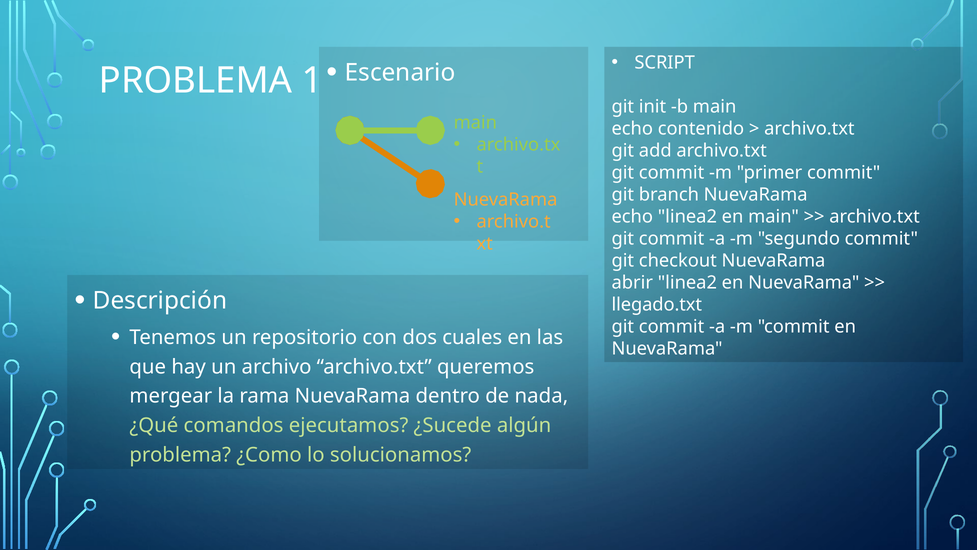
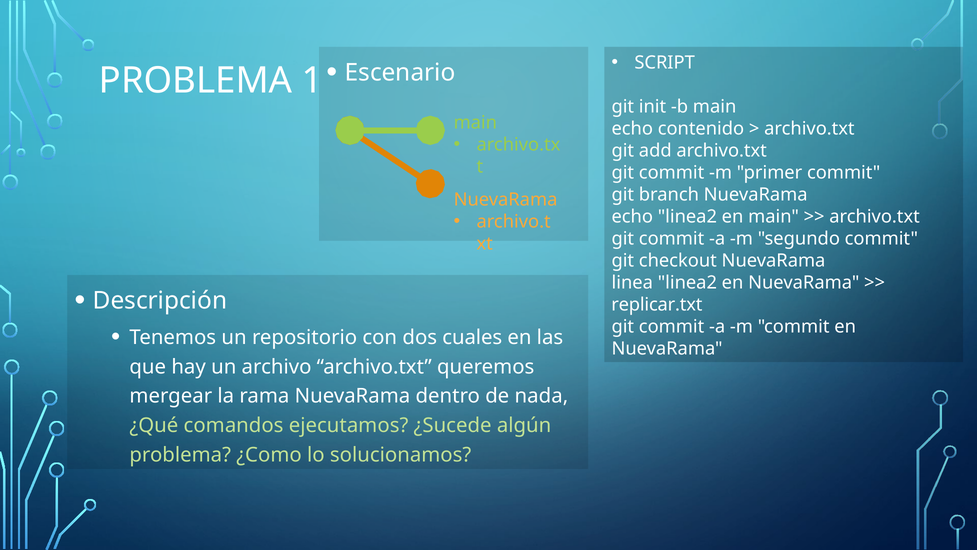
abrir: abrir -> linea (632, 282)
llegado.txt: llegado.txt -> replicar.txt (657, 304)
